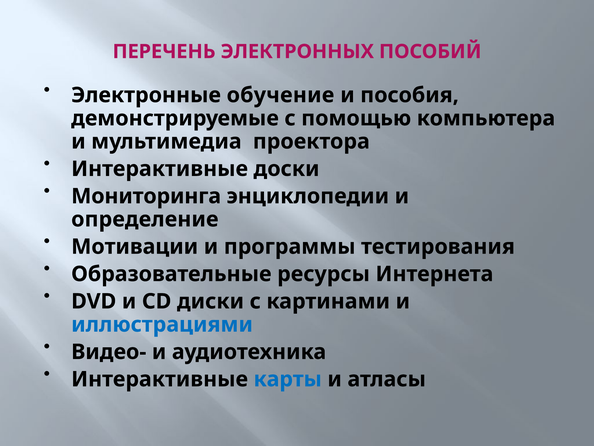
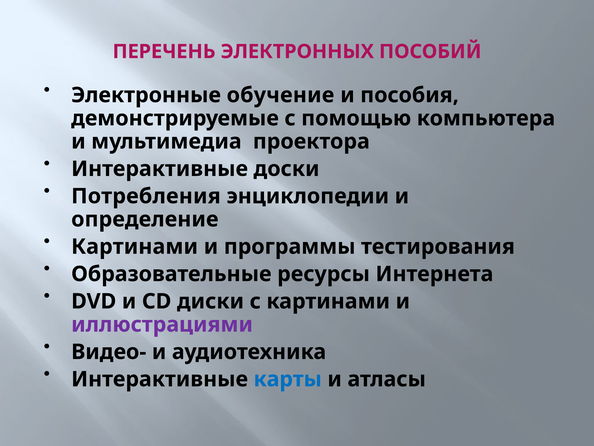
Мониторинга: Мониторинга -> Потребления (146, 196)
Мотивации: Мотивации -> Картинами (135, 246)
иллюстрациями colour: blue -> purple (162, 324)
